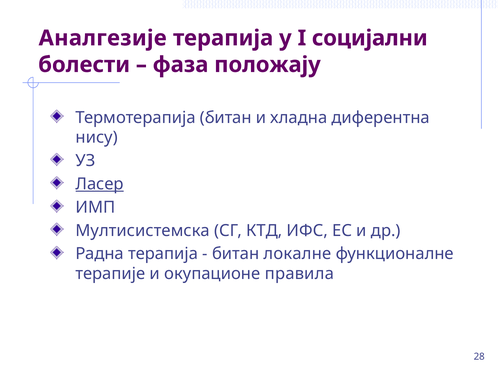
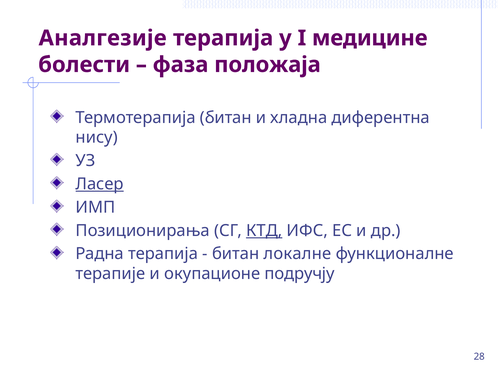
социјални: социјални -> медицине (370, 38)
положају: положају -> положаја (267, 65)
Мултисистемска: Мултисистемска -> Позиционирања (143, 230)
КТД underline: none -> present (264, 230)
правила: правила -> подручју (300, 273)
